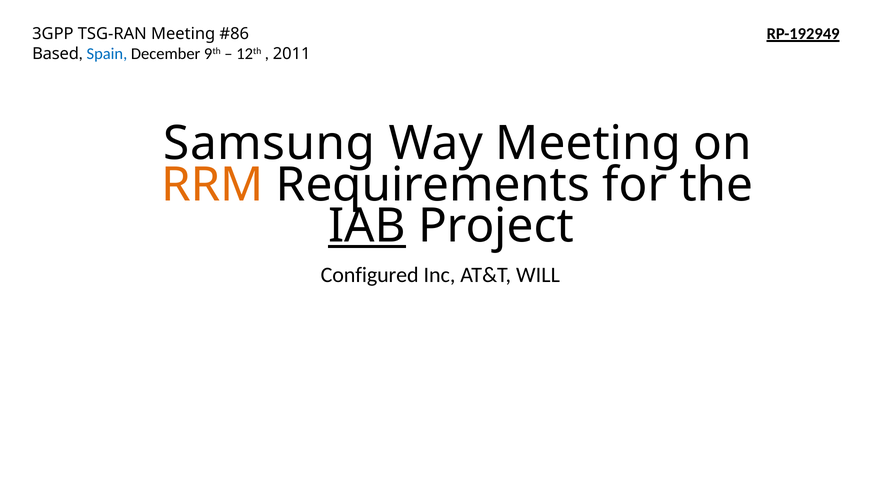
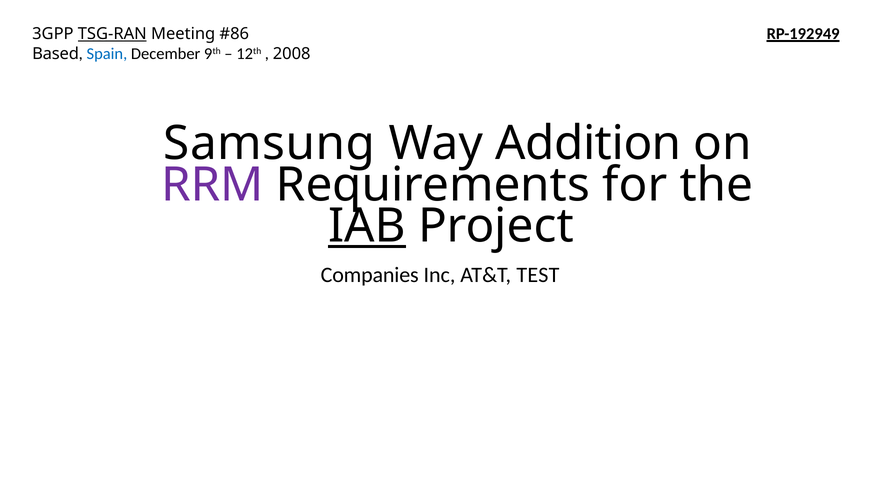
TSG-RAN underline: none -> present (112, 34)
2011: 2011 -> 2008 (292, 54)
Way Meeting: Meeting -> Addition (588, 144)
RRM colour: orange -> purple (212, 185)
Configured: Configured -> Companies (370, 275)
WILL: WILL -> TEST (538, 275)
